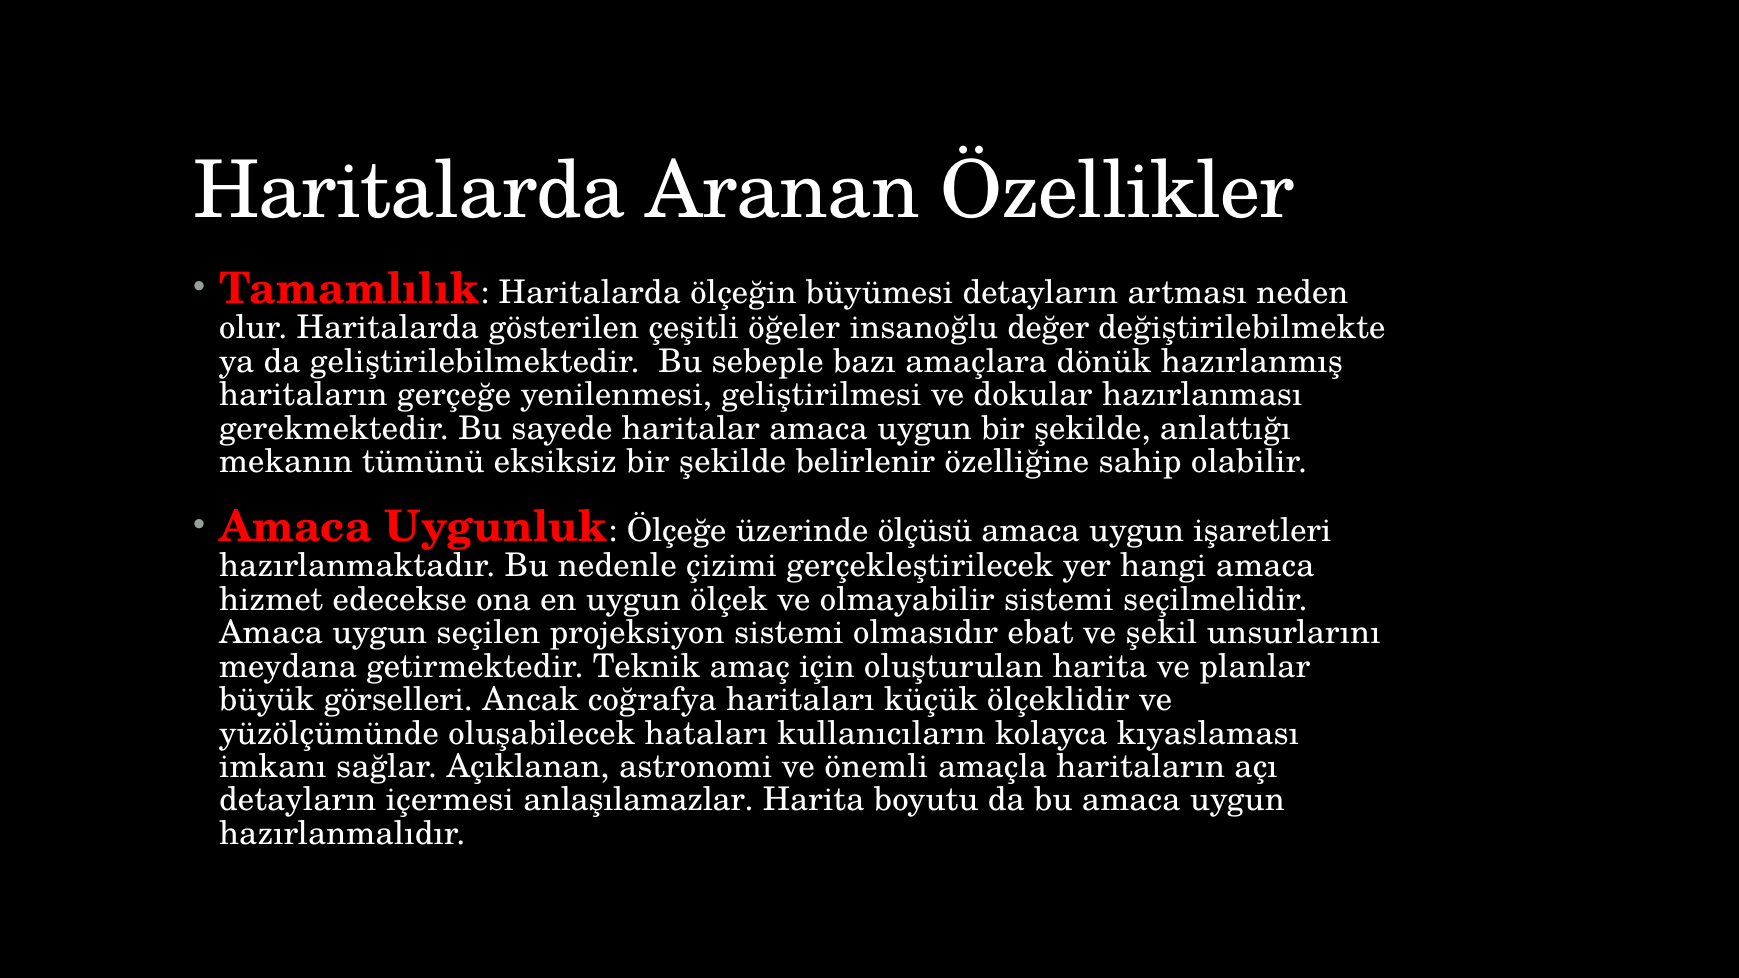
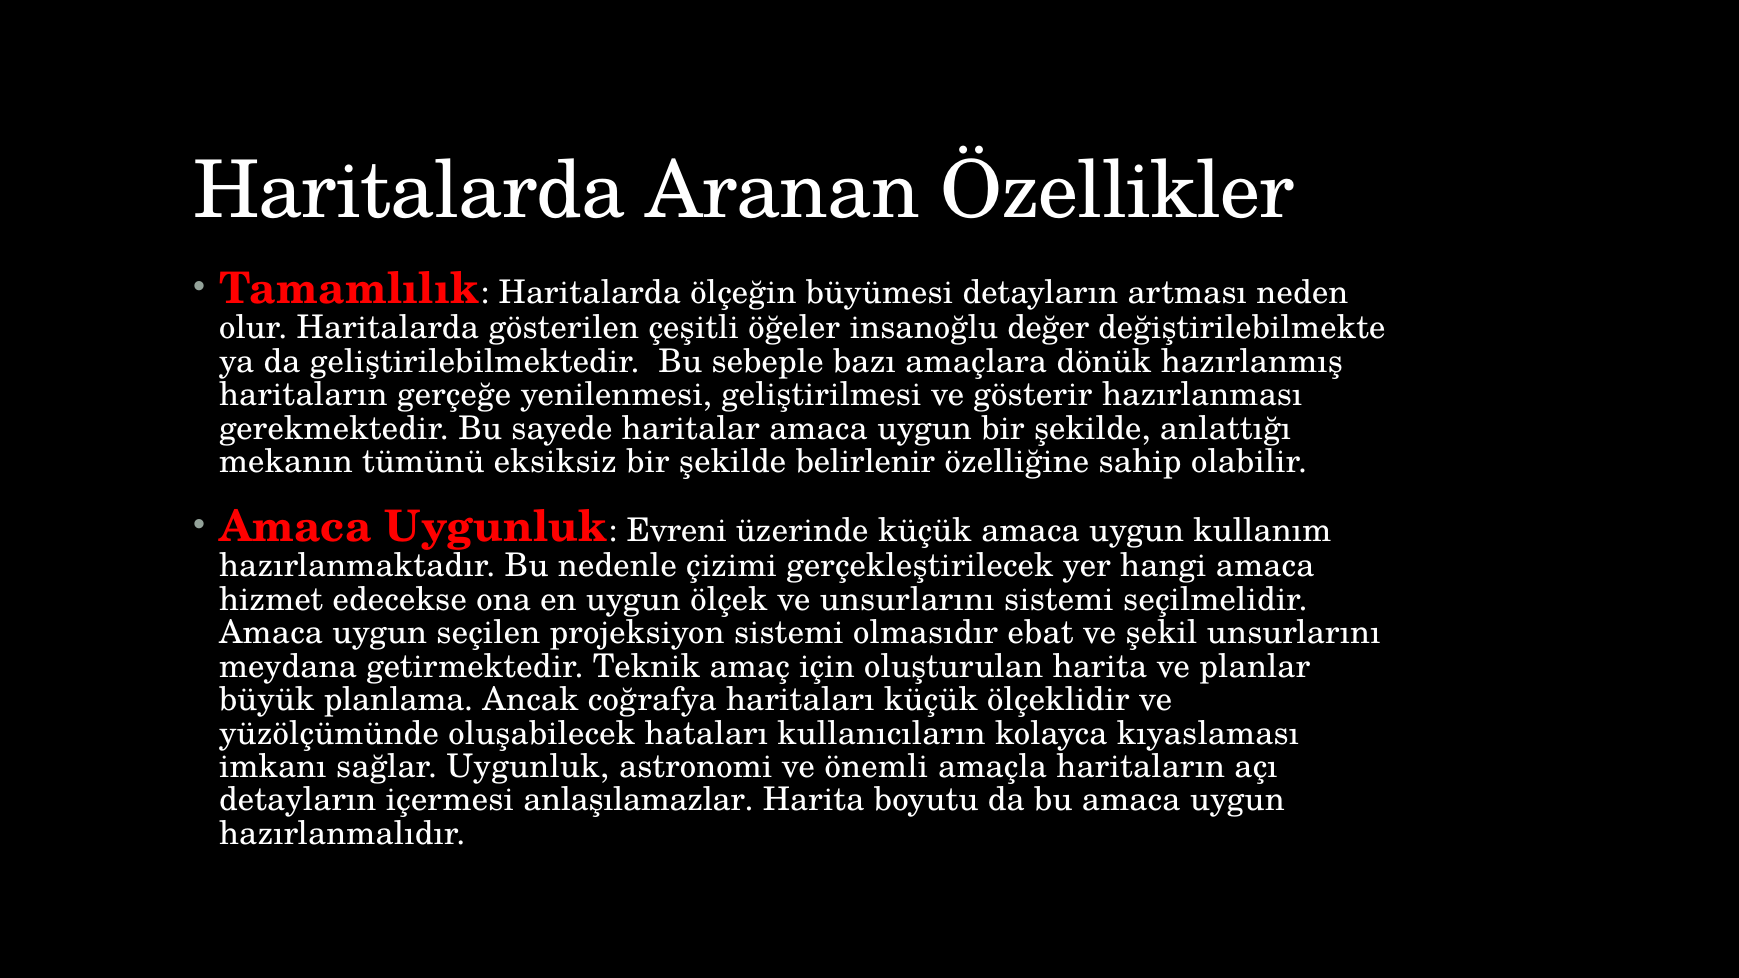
dokular: dokular -> gösterir (1033, 395)
Ölçeğe: Ölçeğe -> Evreni (677, 530)
üzerinde ölçüsü: ölçüsü -> küçük (925, 530)
işaretleri: işaretleri -> kullanım (1262, 530)
ve olmayabilir: olmayabilir -> unsurlarını (907, 600)
görselleri: görselleri -> planlama (399, 700)
sağlar Açıklanan: Açıklanan -> Uygunluk (528, 767)
